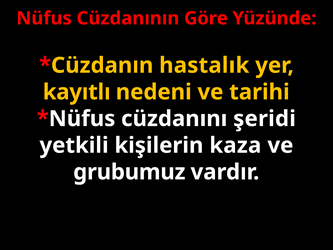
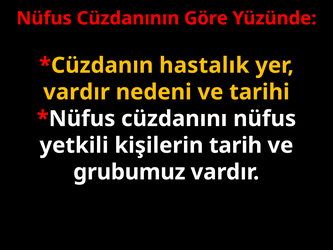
kayıtlı: kayıtlı -> vardır (77, 92)
cüzdanını şeridi: şeridi -> nüfus (265, 119)
kaza: kaza -> tarih (236, 145)
